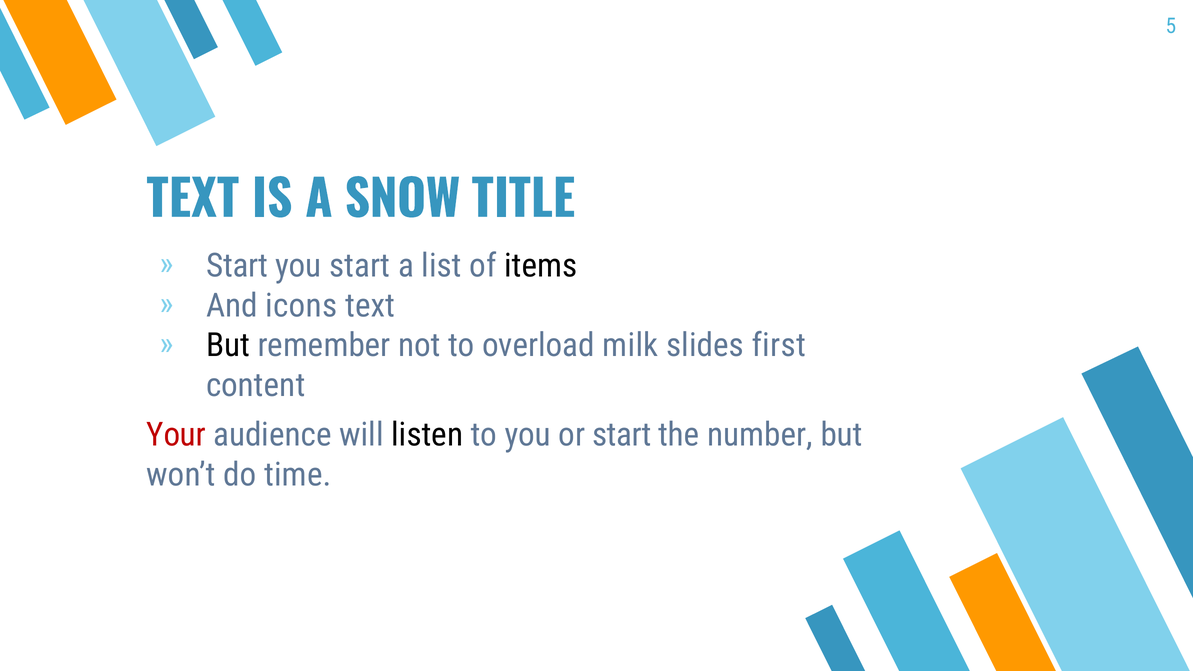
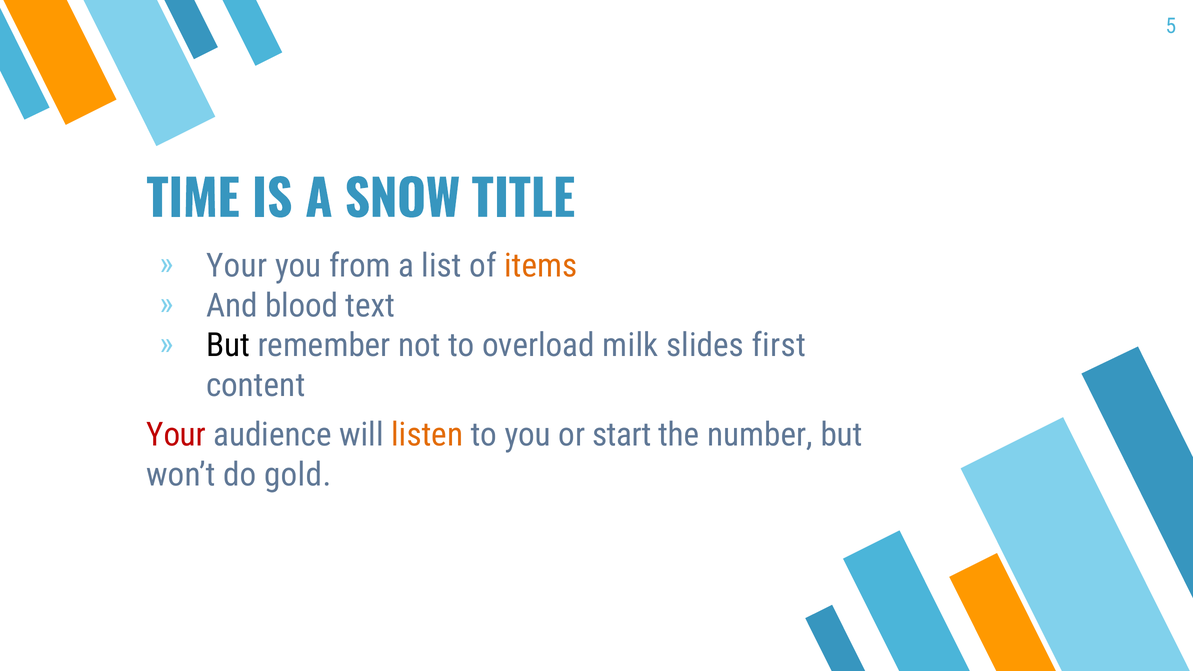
TEXT: TEXT -> TIME (193, 201)
Start: Start -> Your (237, 266)
you start: start -> from (360, 266)
items colour: black -> orange (541, 266)
icons: icons -> blood (302, 306)
listen colour: black -> orange (427, 435)
time: time -> gold (298, 475)
